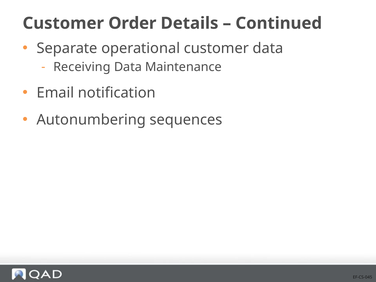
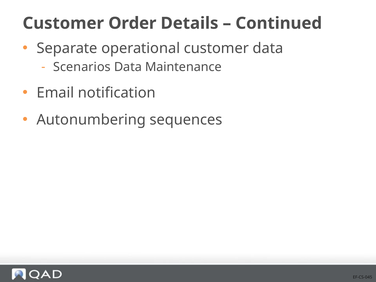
Receiving: Receiving -> Scenarios (82, 67)
